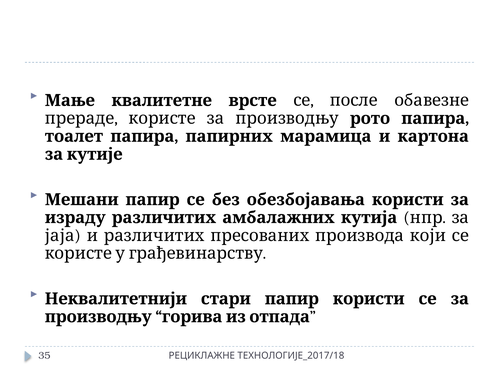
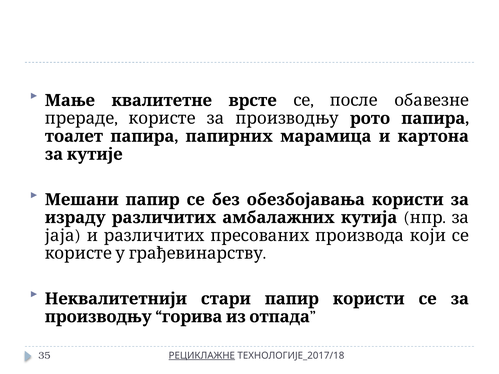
РЕЦИКЛАЖНЕ underline: none -> present (202, 356)
